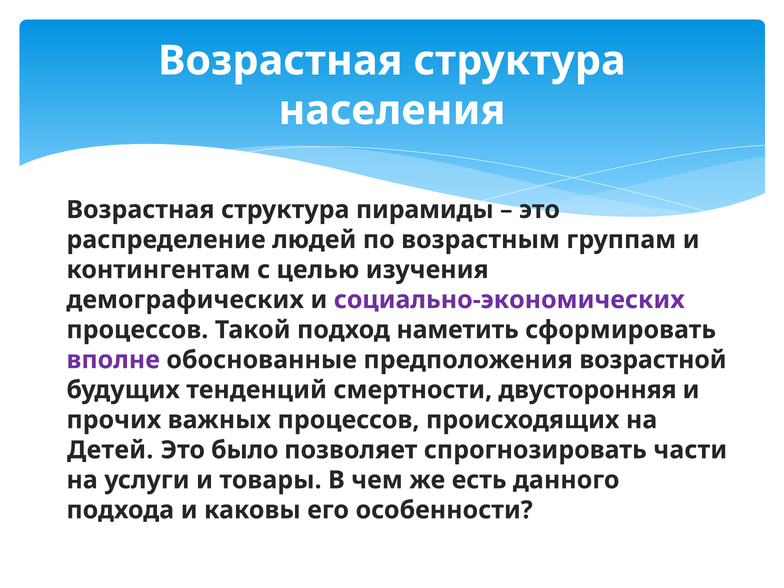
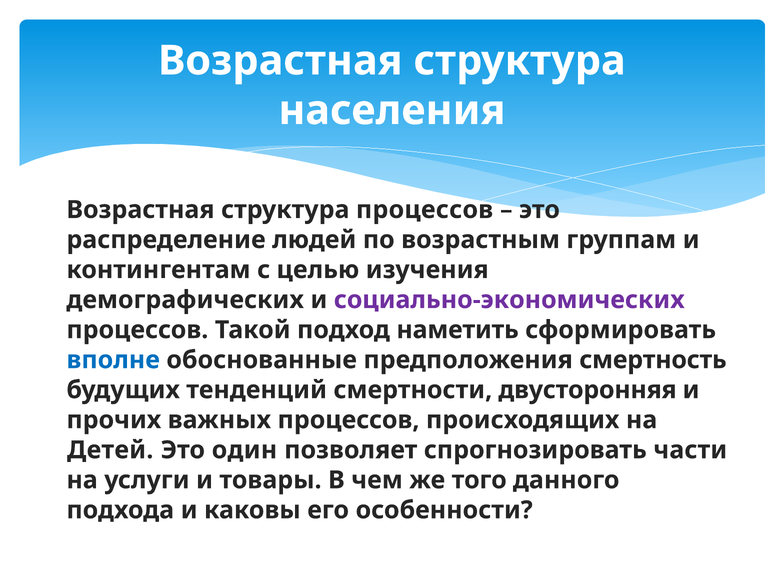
структура пирамиды: пирамиды -> процессов (425, 210)
вполне colour: purple -> blue (113, 360)
возрастной: возрастной -> смертность (653, 360)
было: было -> один (244, 450)
есть: есть -> того (479, 480)
